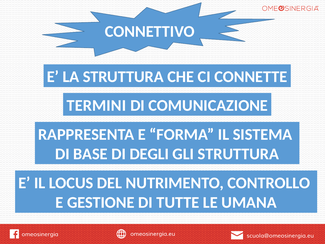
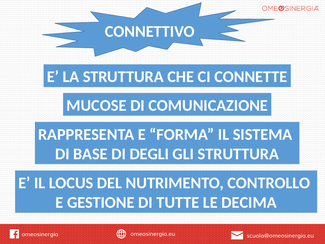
TERMINI: TERMINI -> MUCOSE (96, 105)
UMANA: UMANA -> DECIMA (249, 202)
